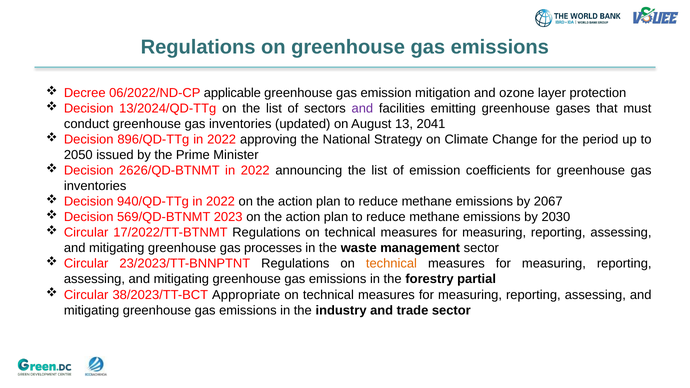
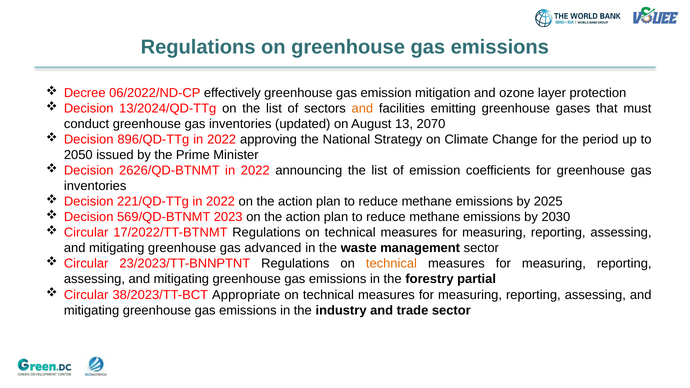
applicable: applicable -> effectively (232, 93)
and colour: purple -> orange (362, 109)
2041: 2041 -> 2070 (431, 124)
940/QD-TTg: 940/QD-TTg -> 221/QD-TTg (153, 202)
2067: 2067 -> 2025 (548, 202)
processes: processes -> advanced (273, 248)
